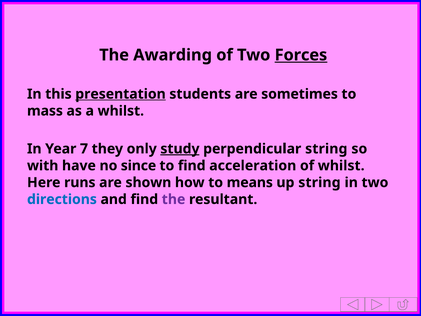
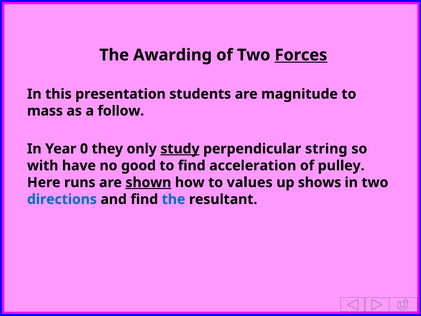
presentation underline: present -> none (121, 94)
sometimes: sometimes -> magnitude (299, 94)
a whilst: whilst -> follow (121, 111)
7: 7 -> 0 (84, 149)
since: since -> good (138, 166)
of whilst: whilst -> pulley (341, 166)
shown underline: none -> present (148, 182)
means: means -> values (250, 182)
up string: string -> shows (320, 182)
the colour: purple -> blue (174, 199)
